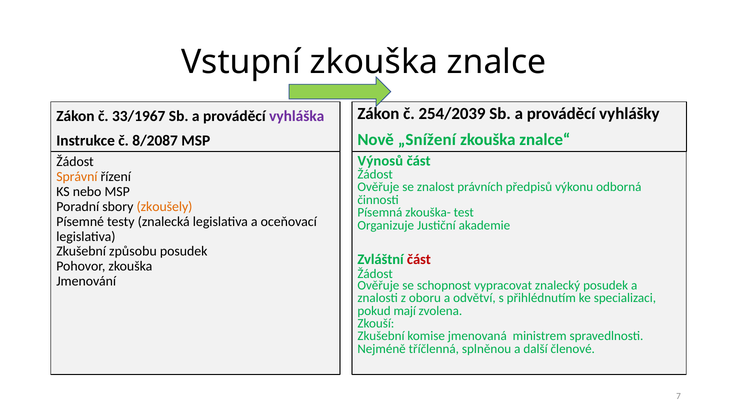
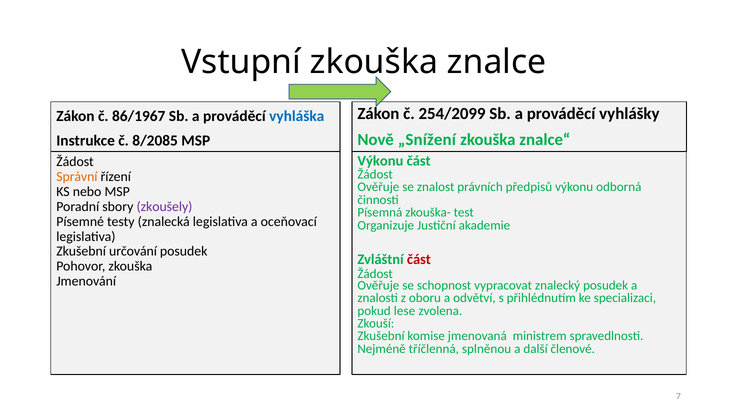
254/2039: 254/2039 -> 254/2099 (452, 114)
33/1967: 33/1967 -> 86/1967 (139, 116)
vyhláška colour: purple -> blue (297, 116)
8/2087: 8/2087 -> 8/2085 (155, 140)
Výnosů: Výnosů -> Výkonu (380, 161)
zkoušely colour: orange -> purple (164, 206)
způsobu: způsobu -> určování (133, 251)
mají: mají -> lese (405, 310)
